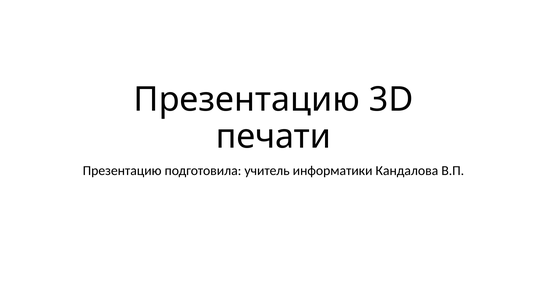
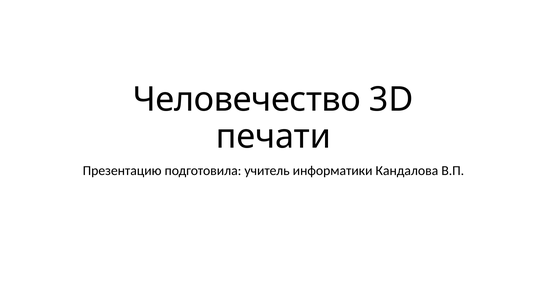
Презентацию: Презентацию -> Человечество (247, 100)
